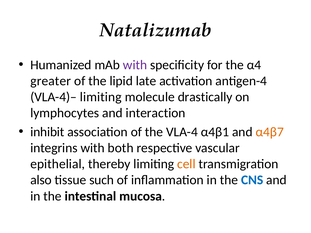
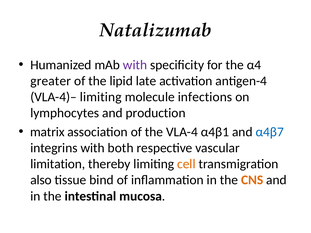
drastically: drastically -> infections (205, 97)
interaction: interaction -> production (156, 113)
inhibit: inhibit -> matrix (47, 132)
α4β7 colour: orange -> blue (270, 132)
epithelial: epithelial -> limitation (58, 164)
such: such -> bind (102, 180)
CNS colour: blue -> orange (252, 180)
